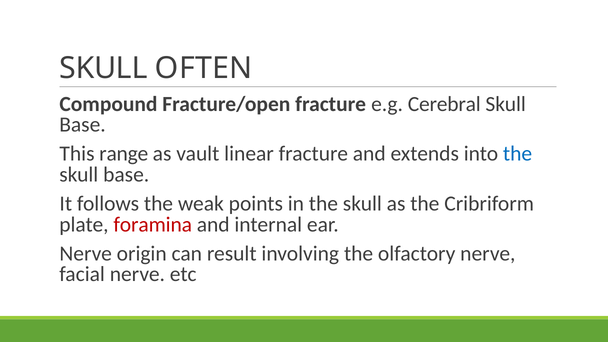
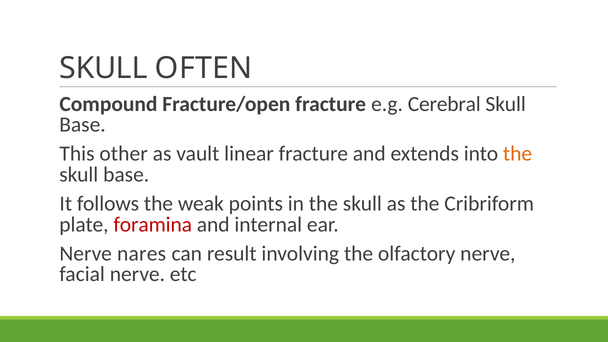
range: range -> other (124, 154)
the colour: blue -> orange (518, 154)
origin: origin -> nares (142, 253)
